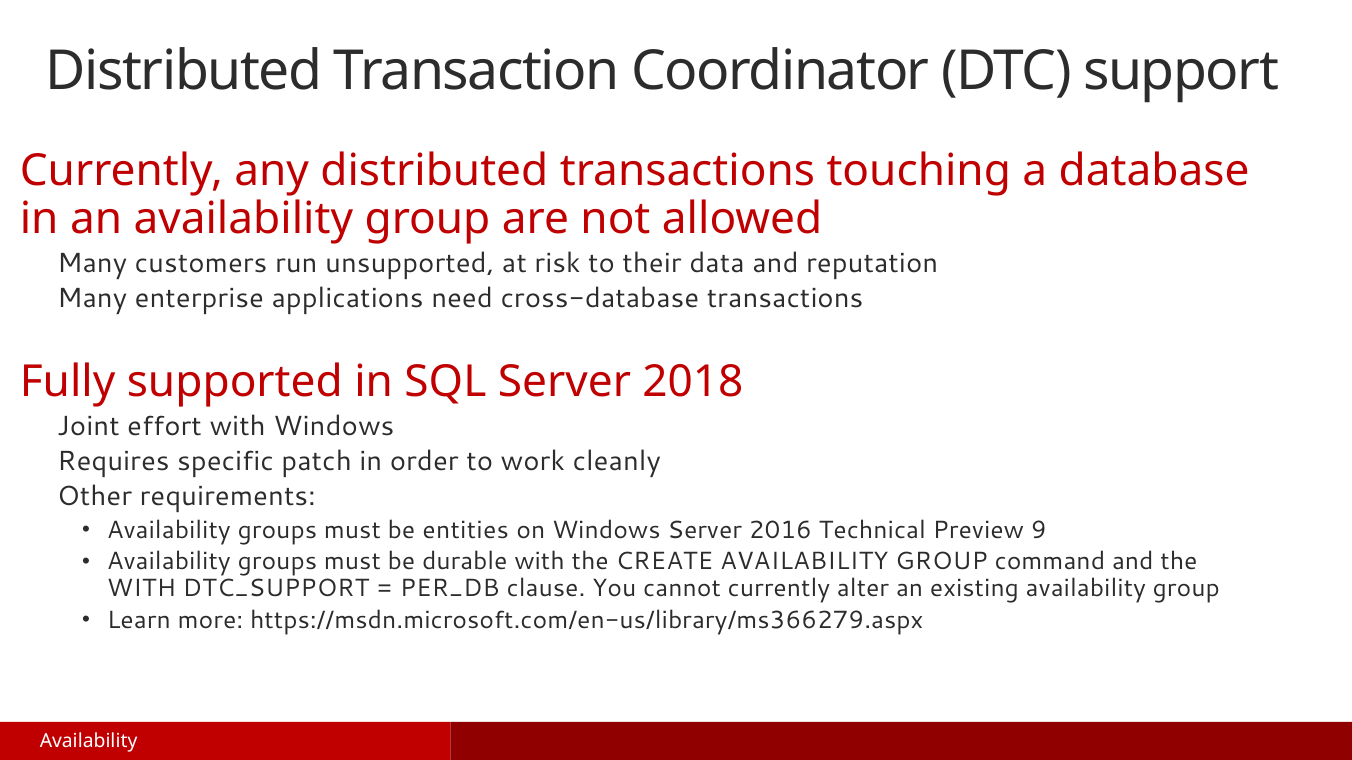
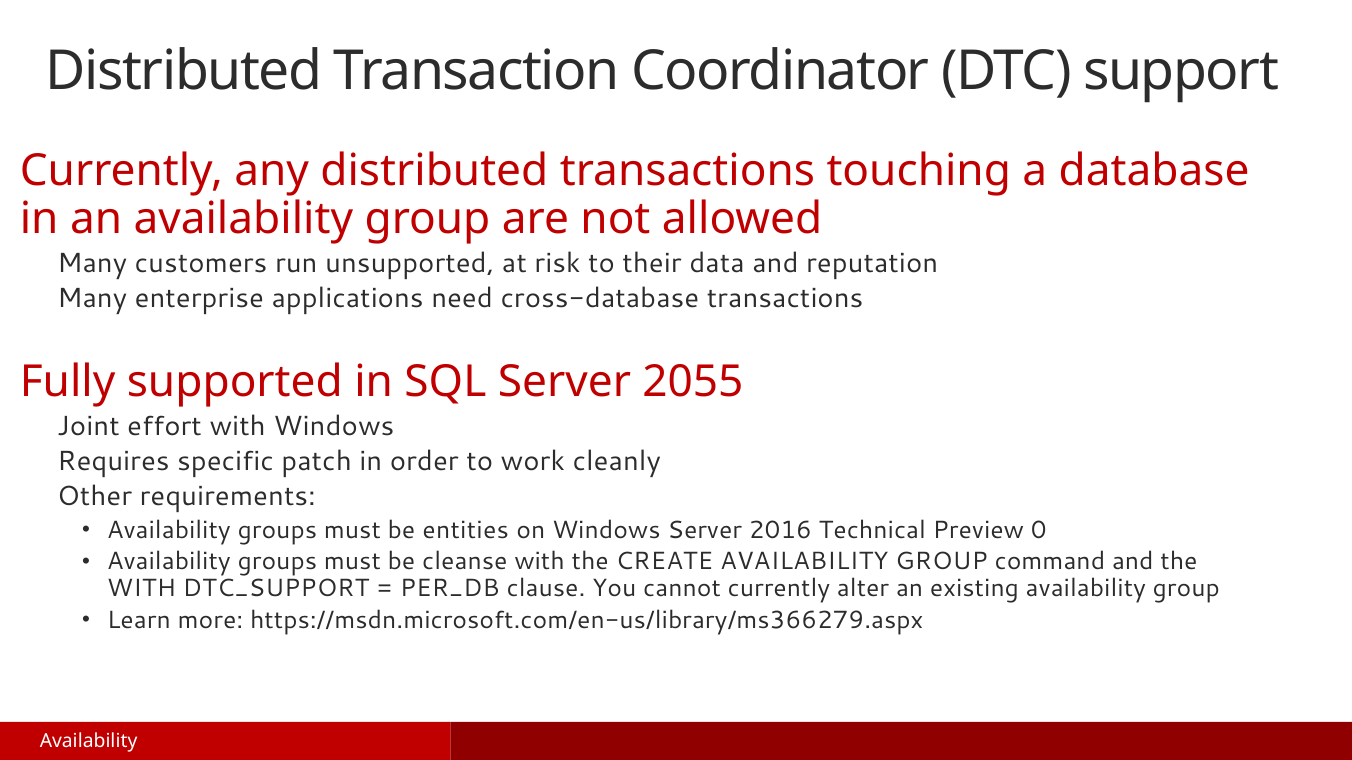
2018: 2018 -> 2055 (693, 382)
9: 9 -> 0 (1039, 530)
durable: durable -> cleanse (465, 562)
